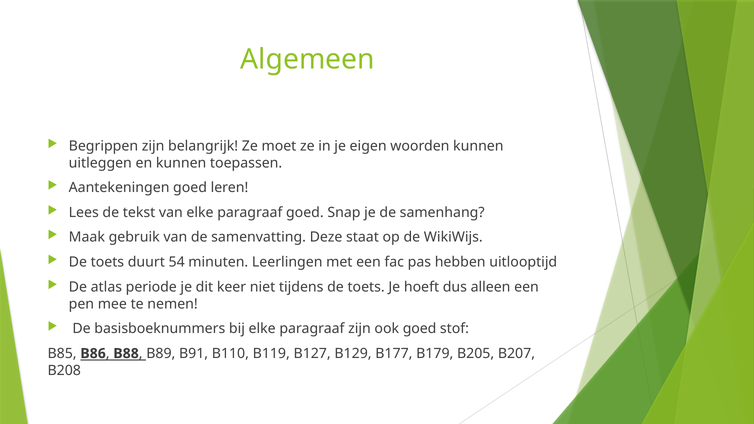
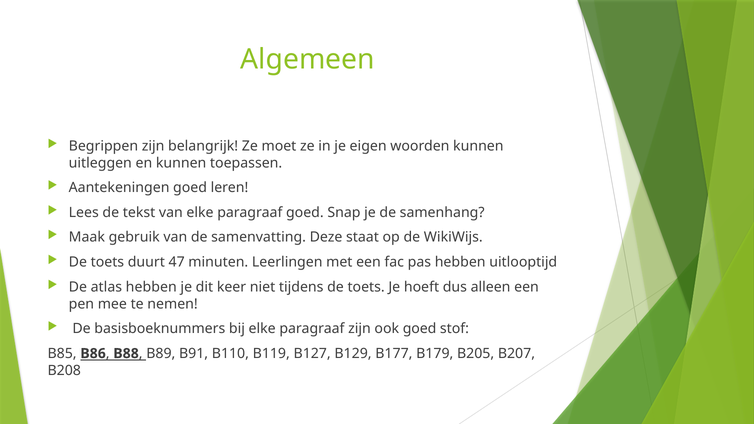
54: 54 -> 47 (177, 262)
atlas periode: periode -> hebben (151, 287)
